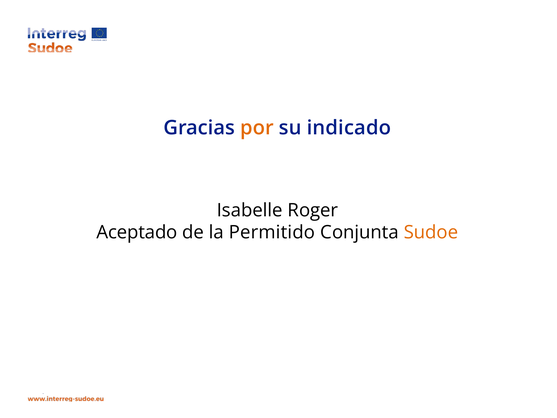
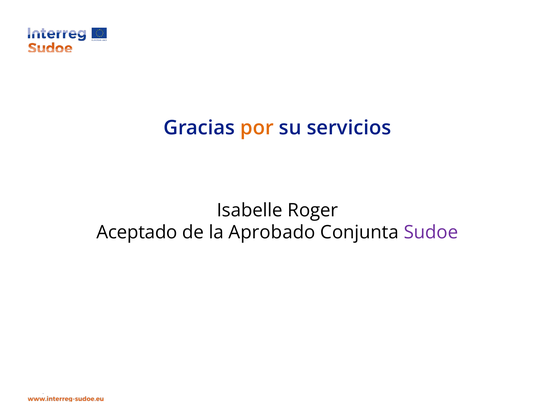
indicado: indicado -> servicios (349, 128)
Permitido: Permitido -> Aprobado (272, 232)
Sudoe colour: orange -> purple (431, 232)
